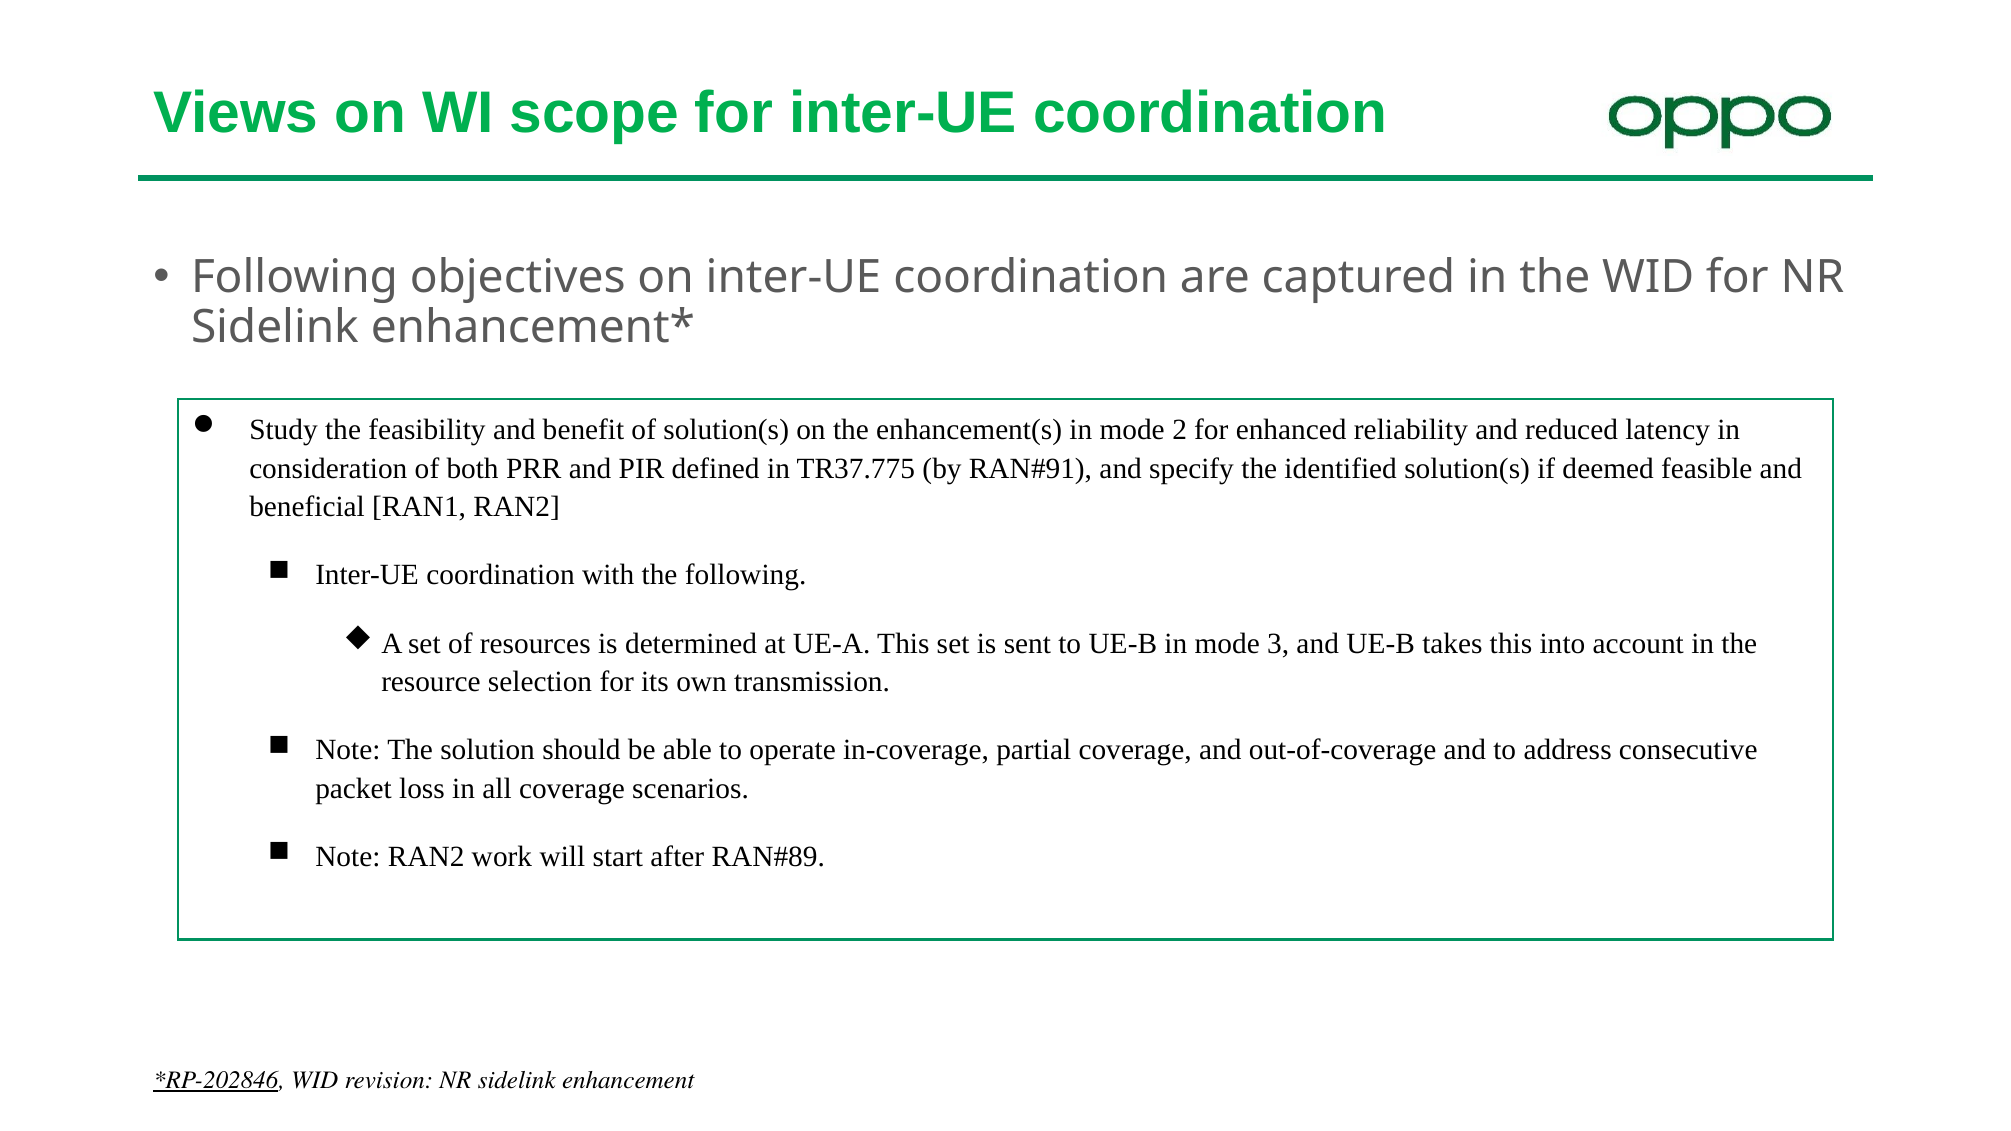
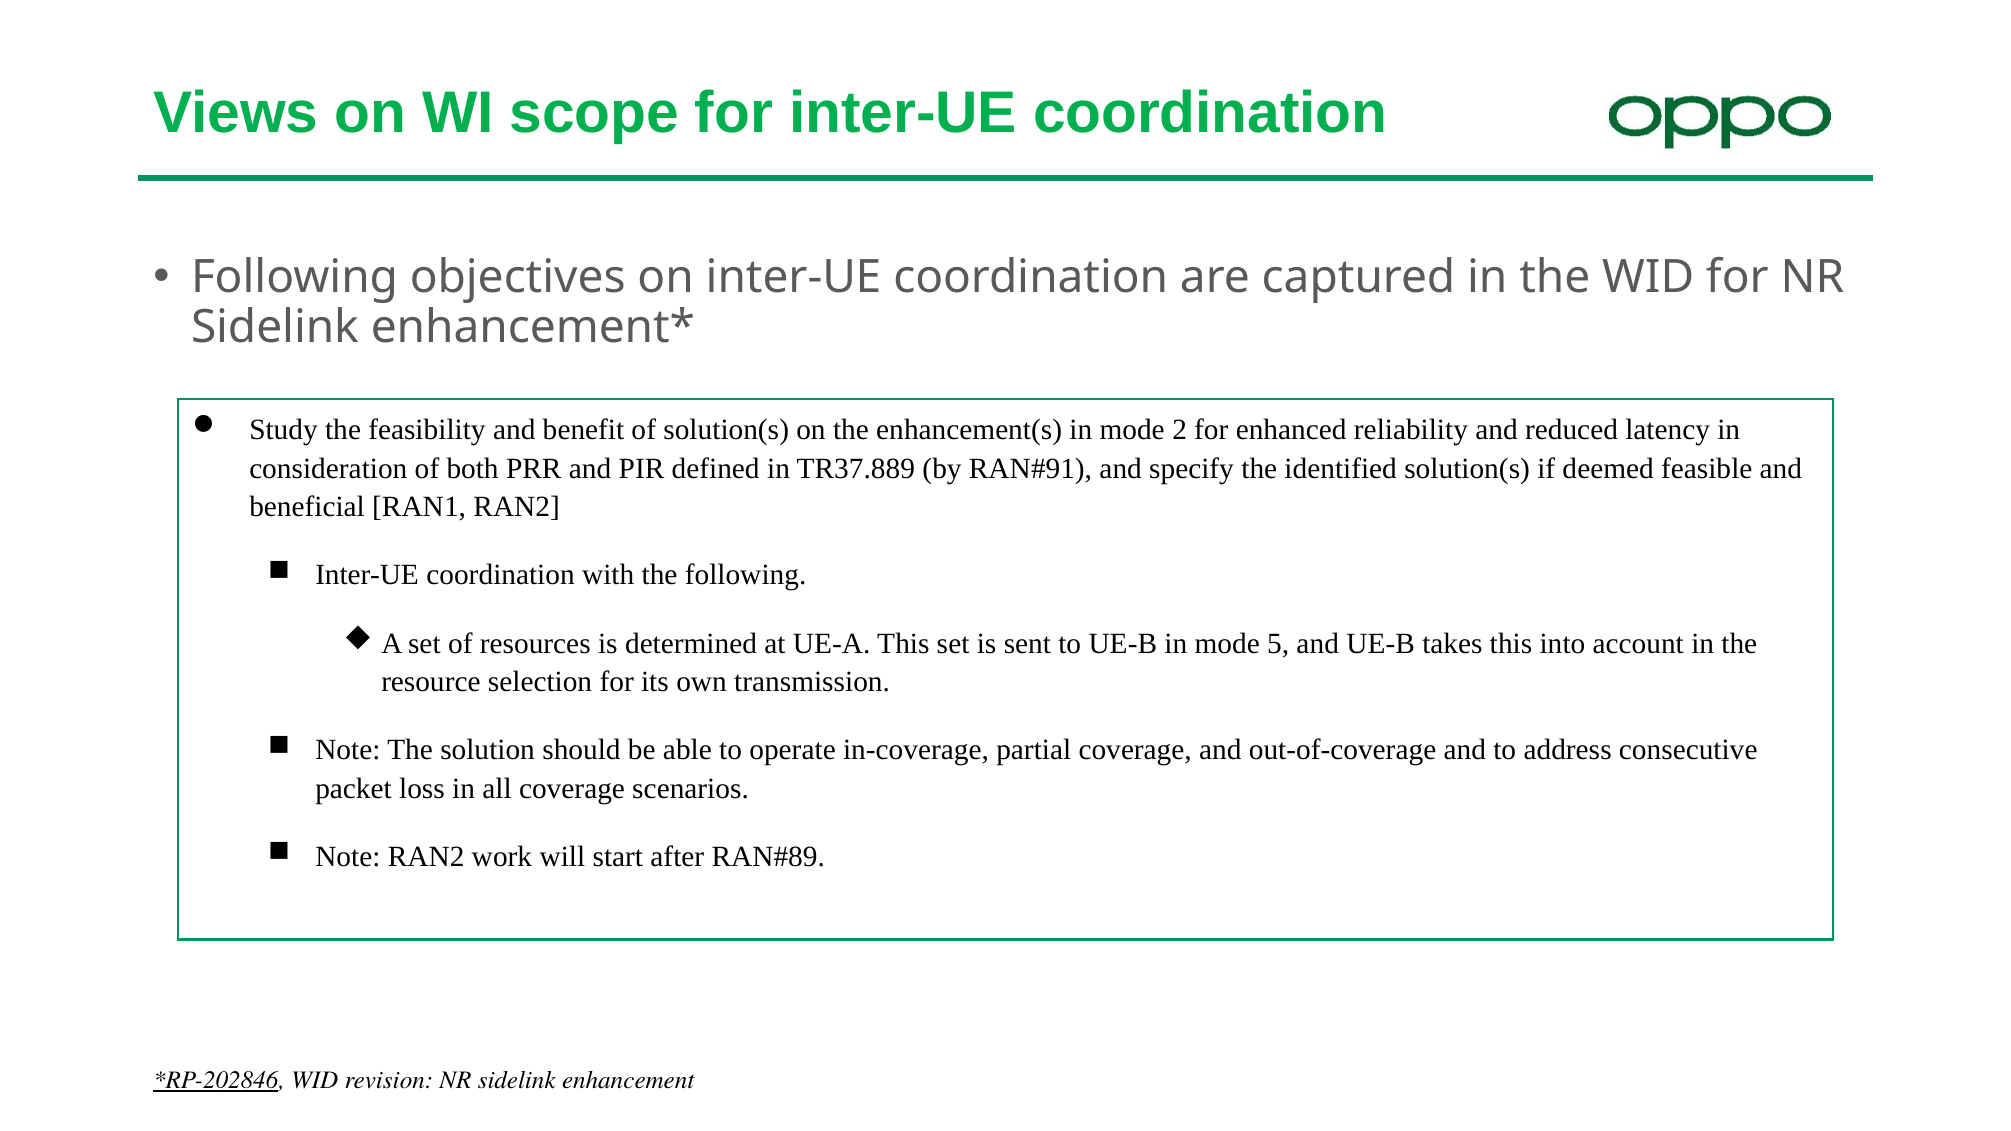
TR37.775: TR37.775 -> TR37.889 (856, 468)
3: 3 -> 5 (1278, 643)
